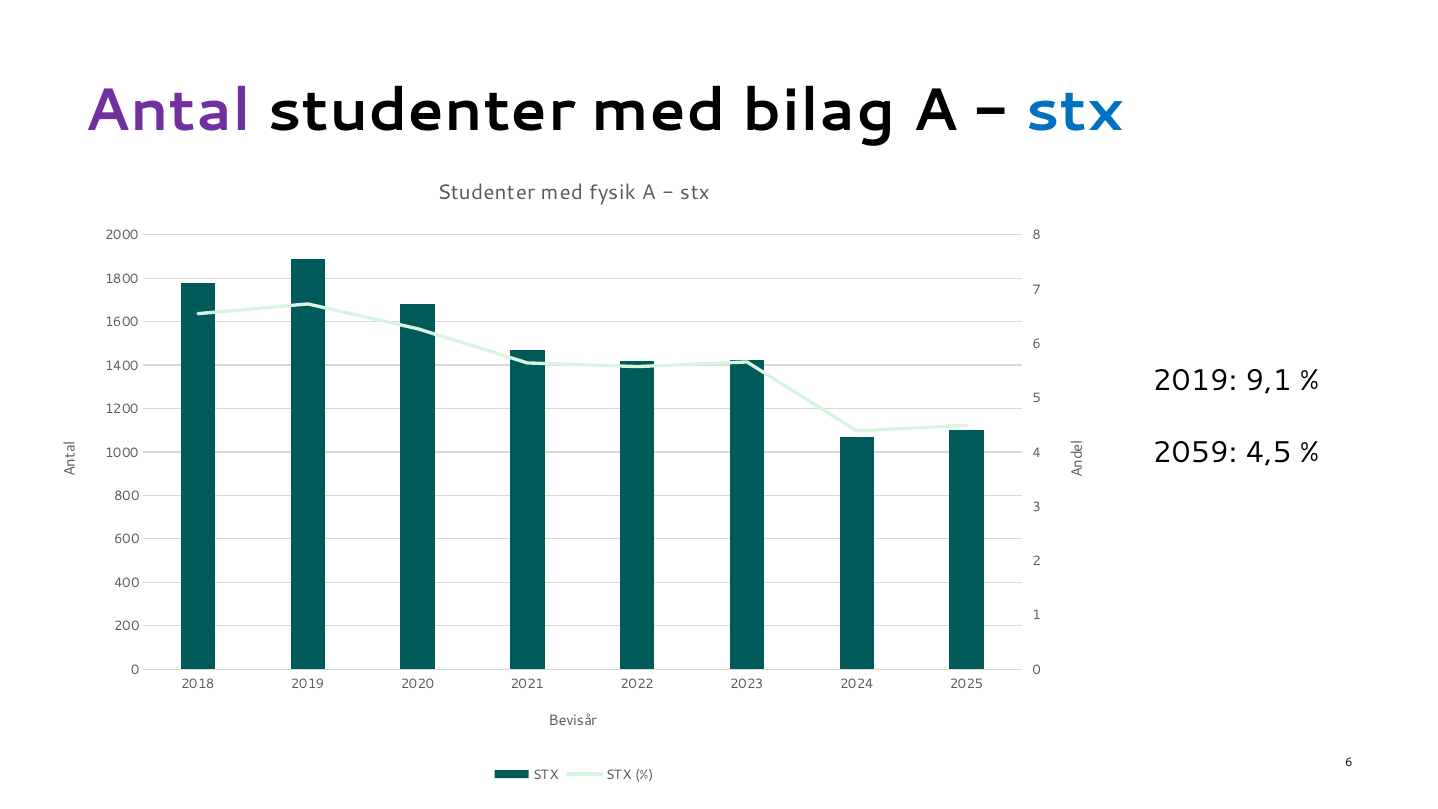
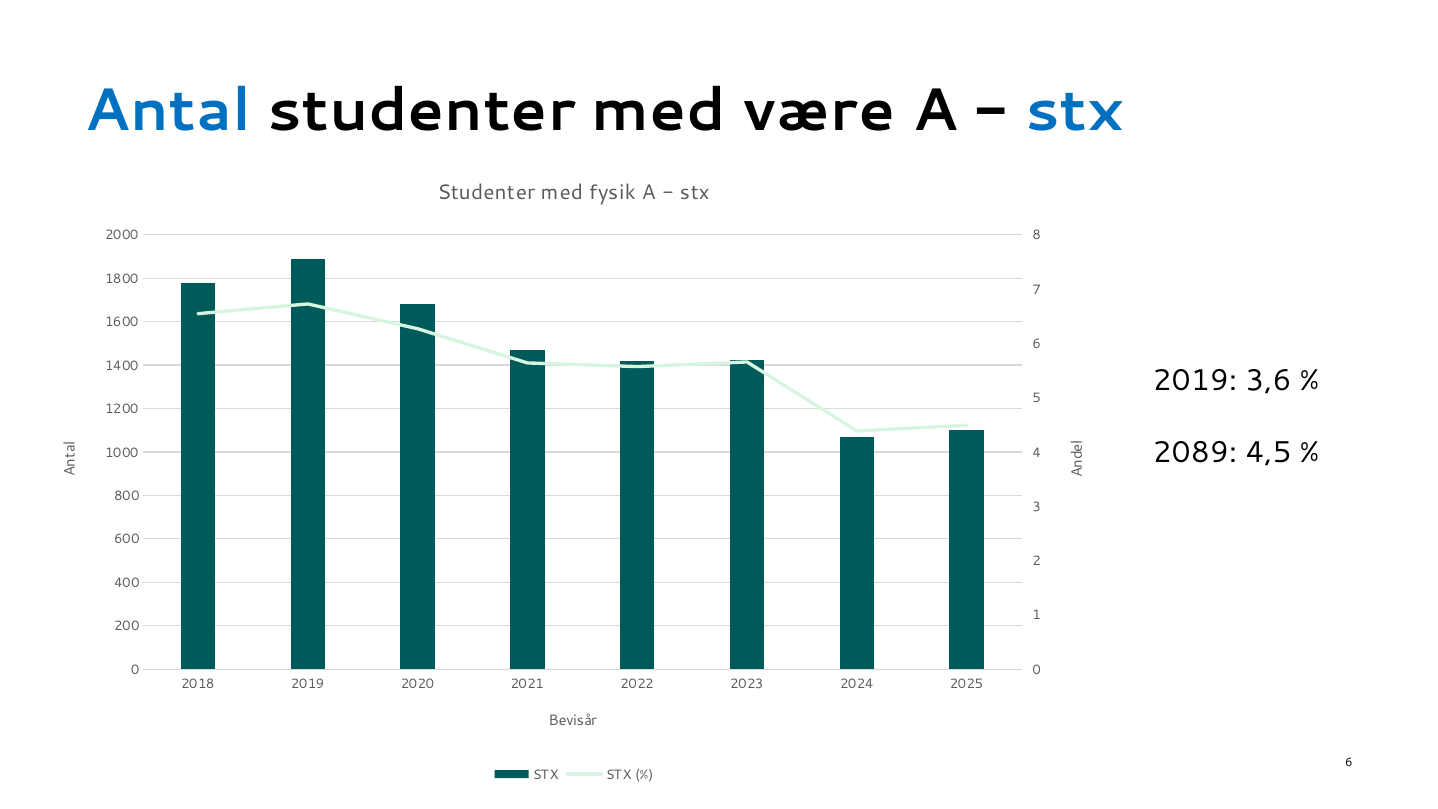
Antal colour: purple -> blue (168, 110)
bilag: bilag -> være (819, 110)
9,1: 9,1 -> 3,6 (1268, 381)
2059: 2059 -> 2089 (1195, 453)
